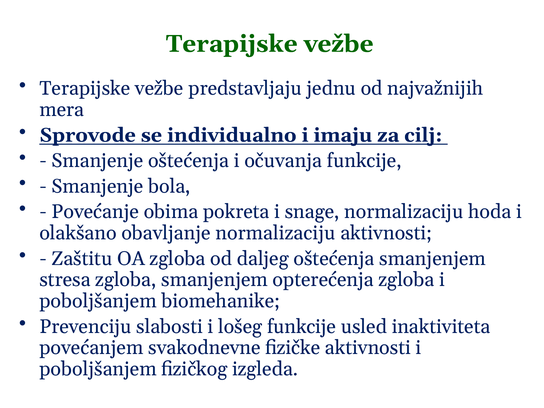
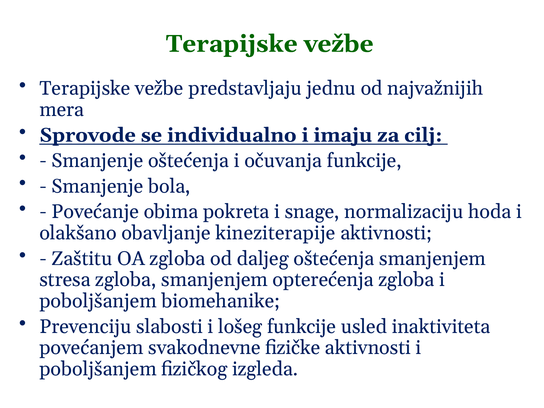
obavljanje normalizaciju: normalizaciju -> kineziterapije (275, 233)
